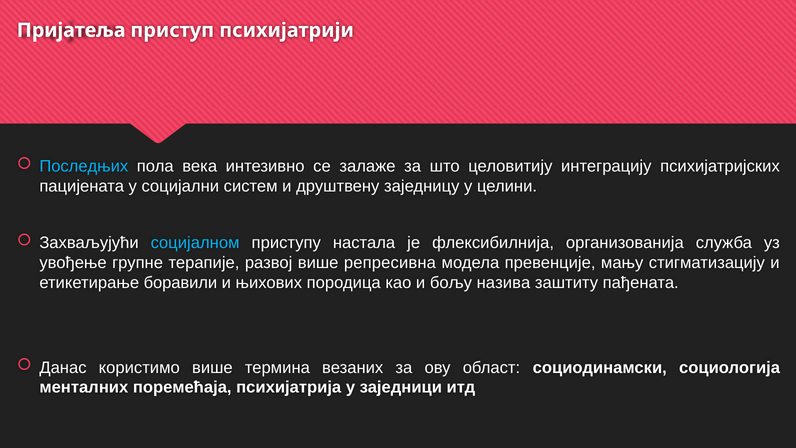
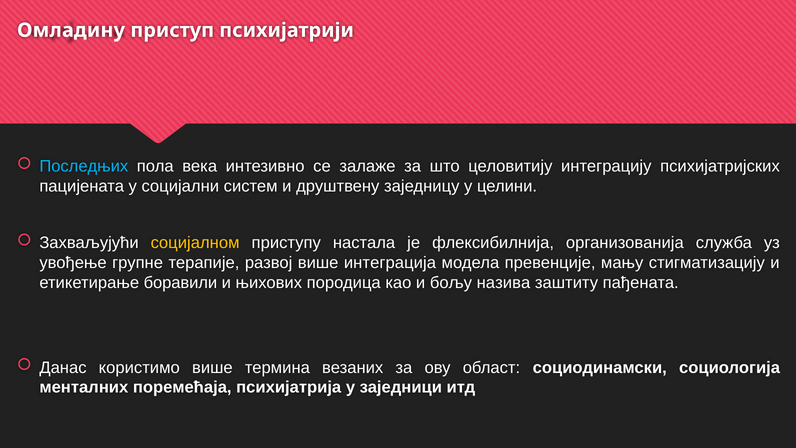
Пријатеља: Пријатеља -> Омладину (71, 30)
социјалном colour: light blue -> yellow (195, 243)
репресивна: репресивна -> интеграција (390, 263)
